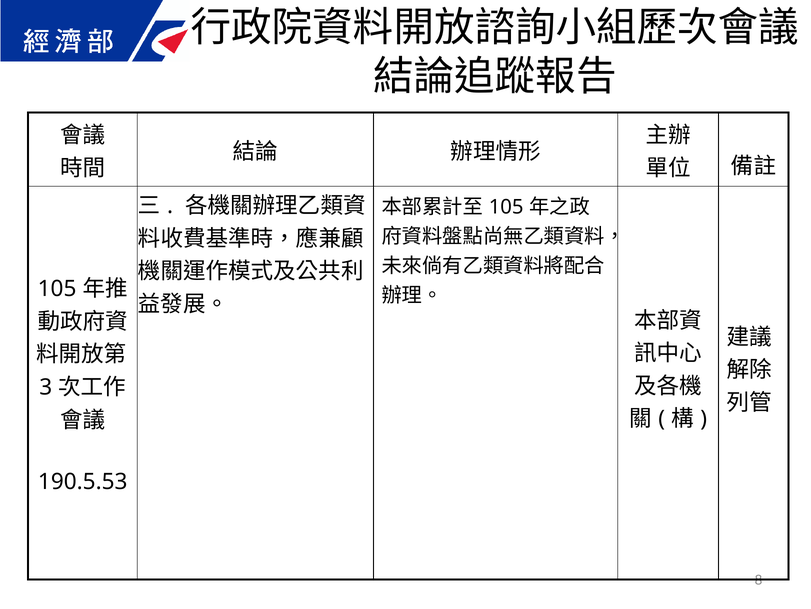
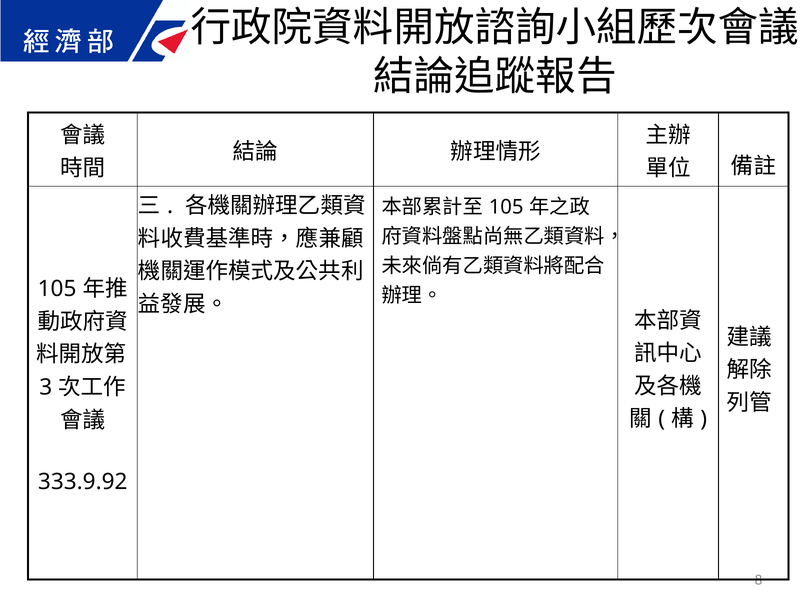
190.5.53: 190.5.53 -> 333.9.92 (83, 481)
